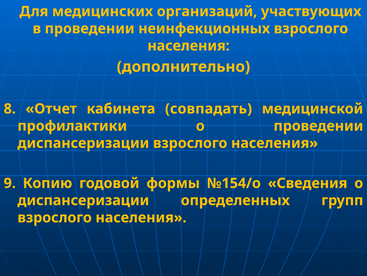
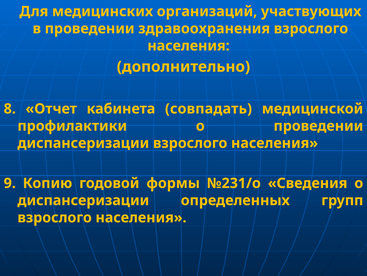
неинфекционных: неинфекционных -> здравоохранения (204, 29)
№154/о: №154/о -> №231/о (234, 183)
